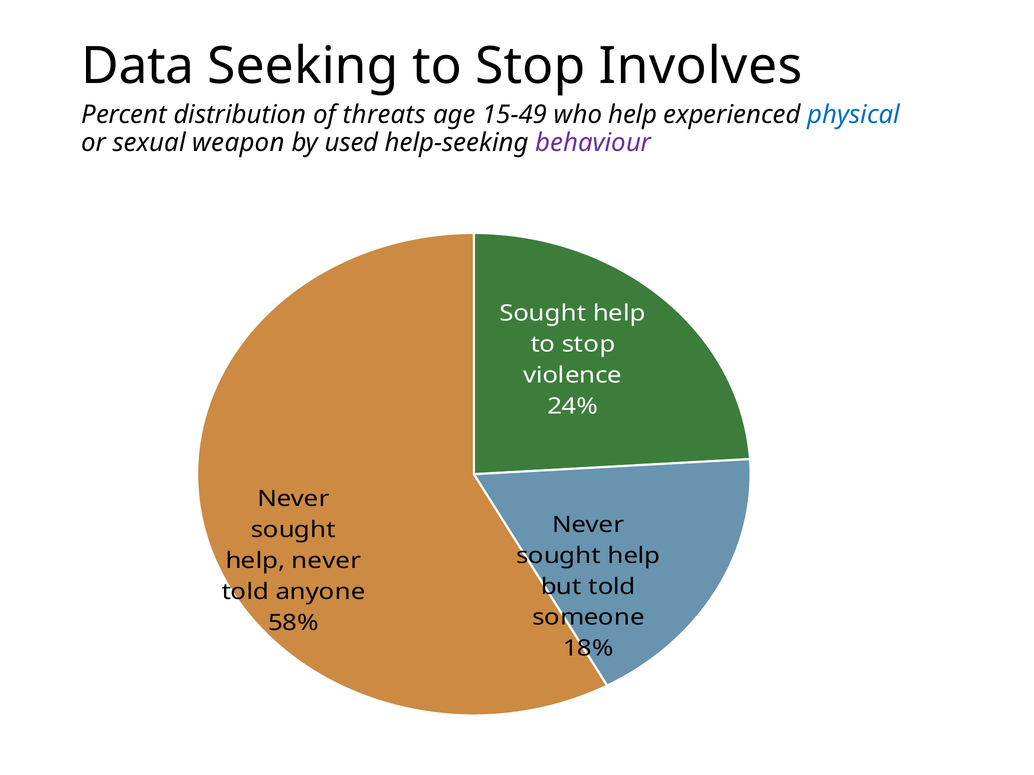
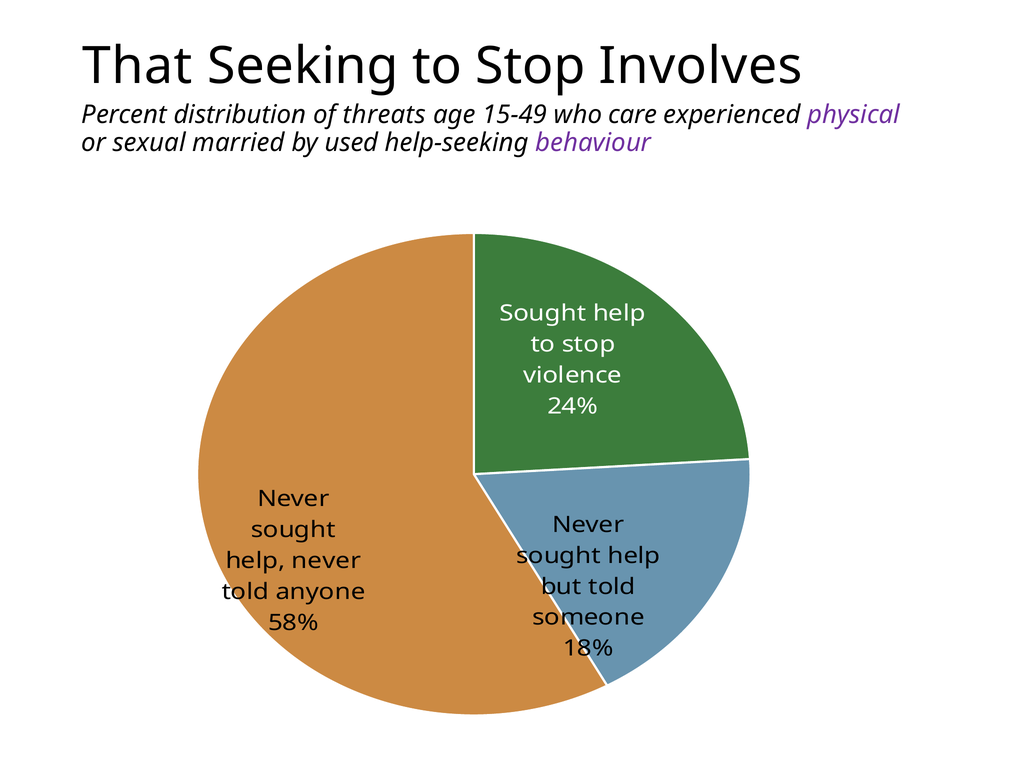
Data: Data -> That (137, 66)
who help: help -> care (633, 115)
physical colour: blue -> purple (854, 115)
weapon: weapon -> married (239, 143)
